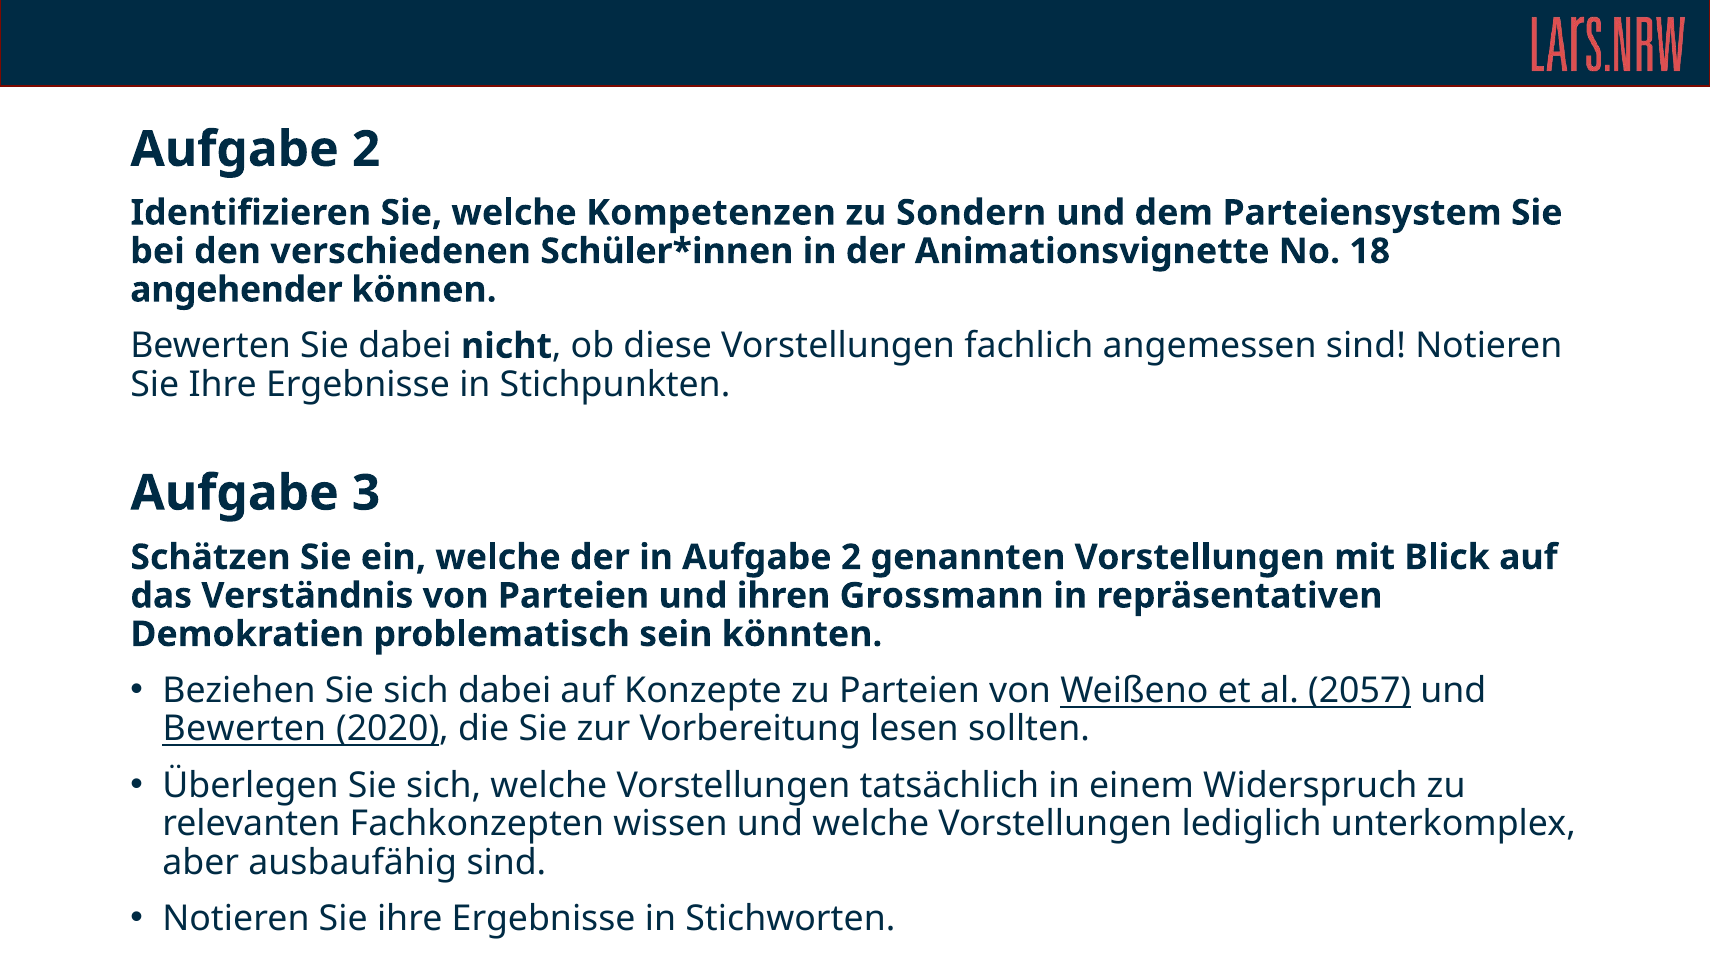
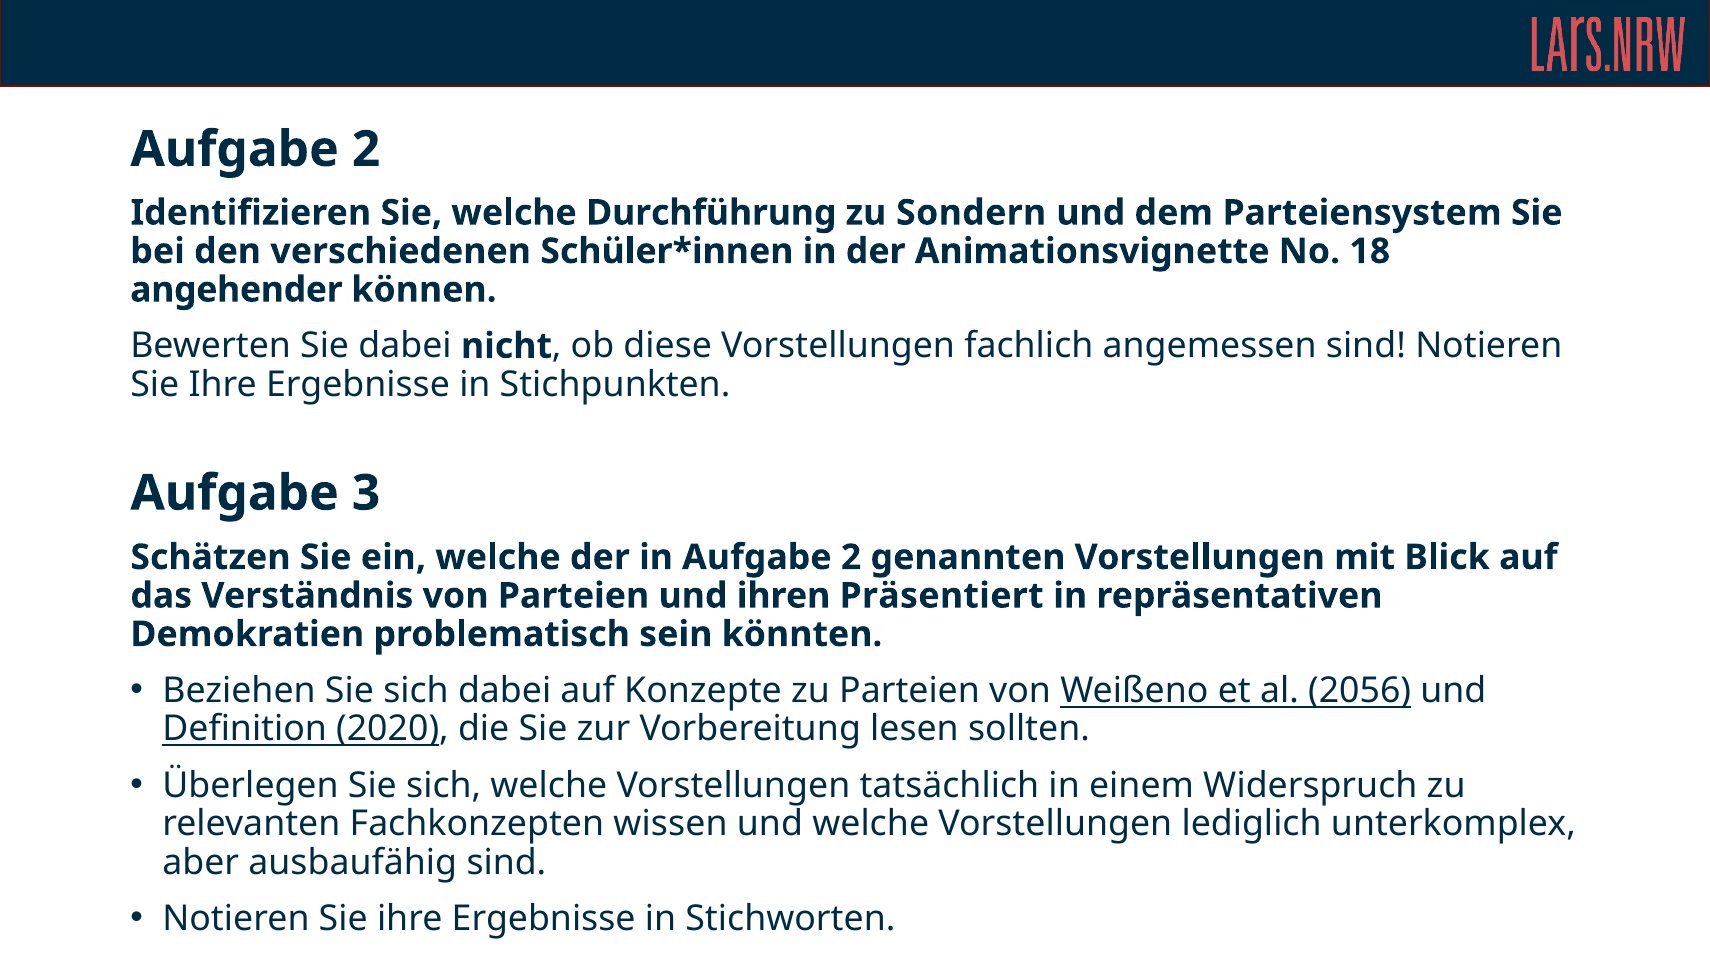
Kompetenzen: Kompetenzen -> Durchführung (711, 213)
Grossmann: Grossmann -> Präsentiert (942, 596)
2057: 2057 -> 2056 (1360, 690)
Bewerten: Bewerten -> Definition (245, 729)
